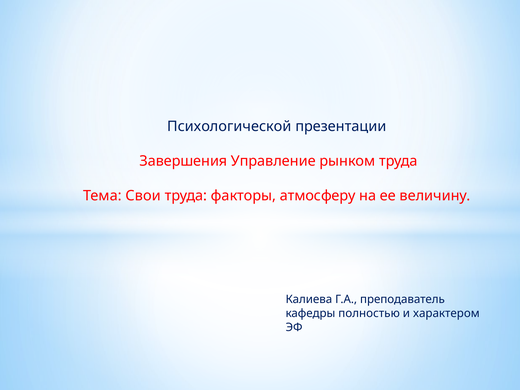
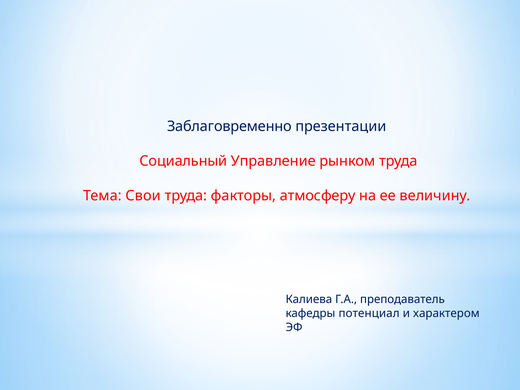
Психологической: Психологической -> Заблаговременно (229, 126)
Завершения: Завершения -> Социальный (183, 161)
полностью: полностью -> потенциал (369, 313)
